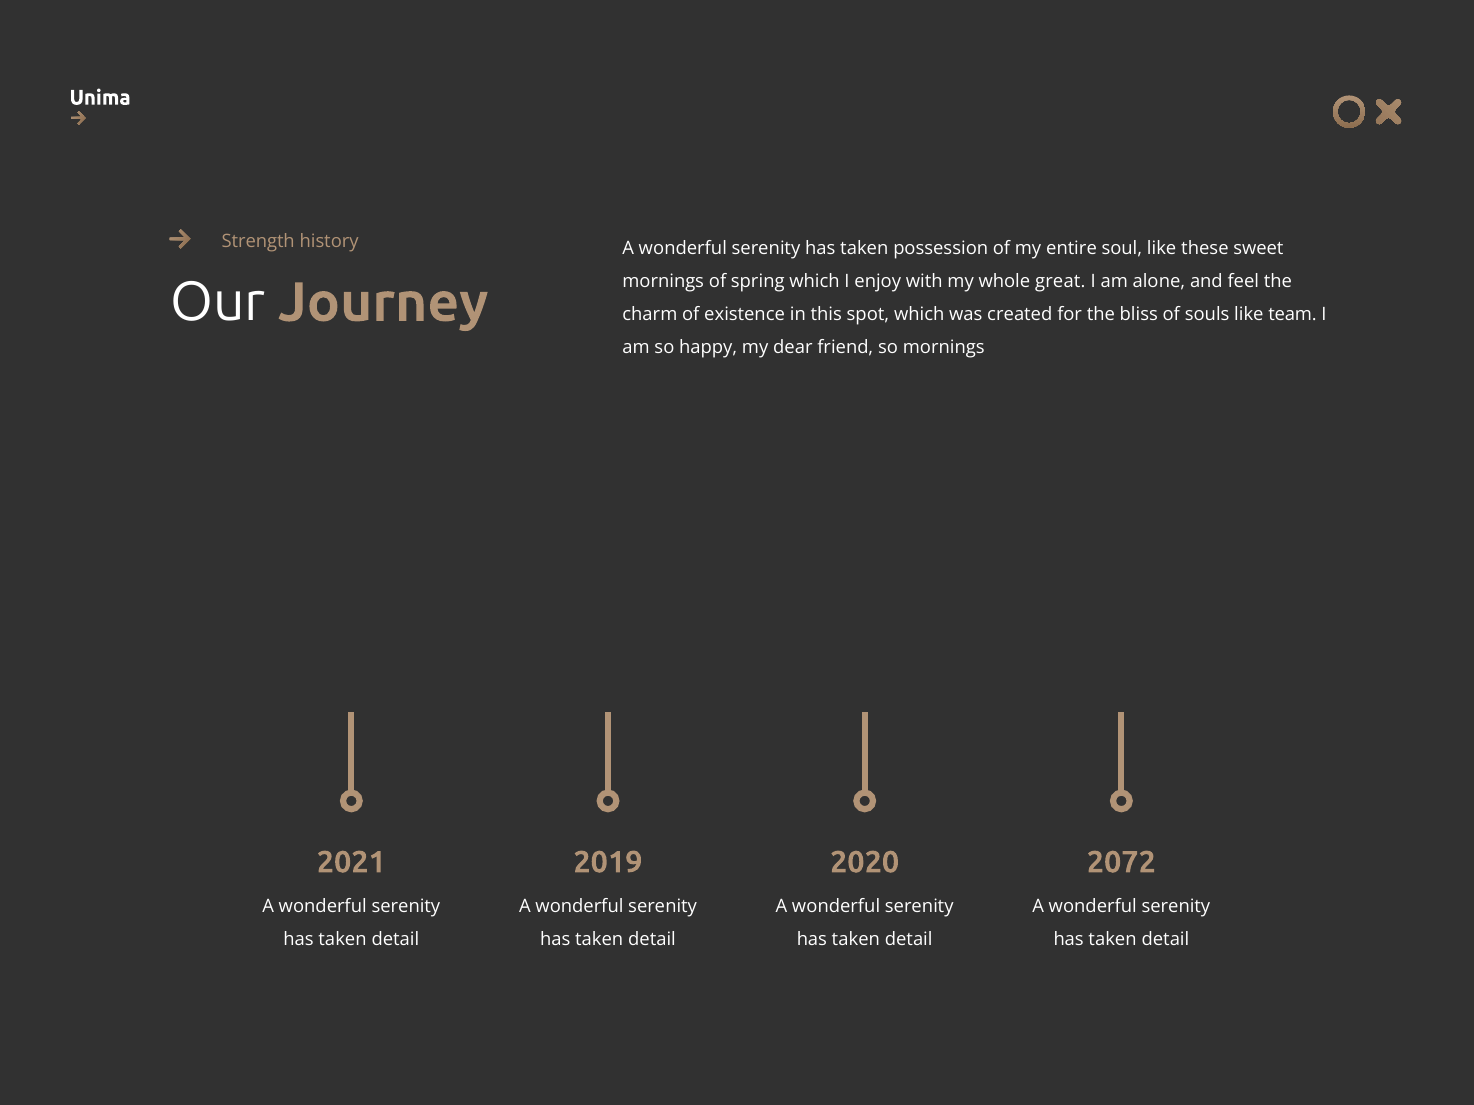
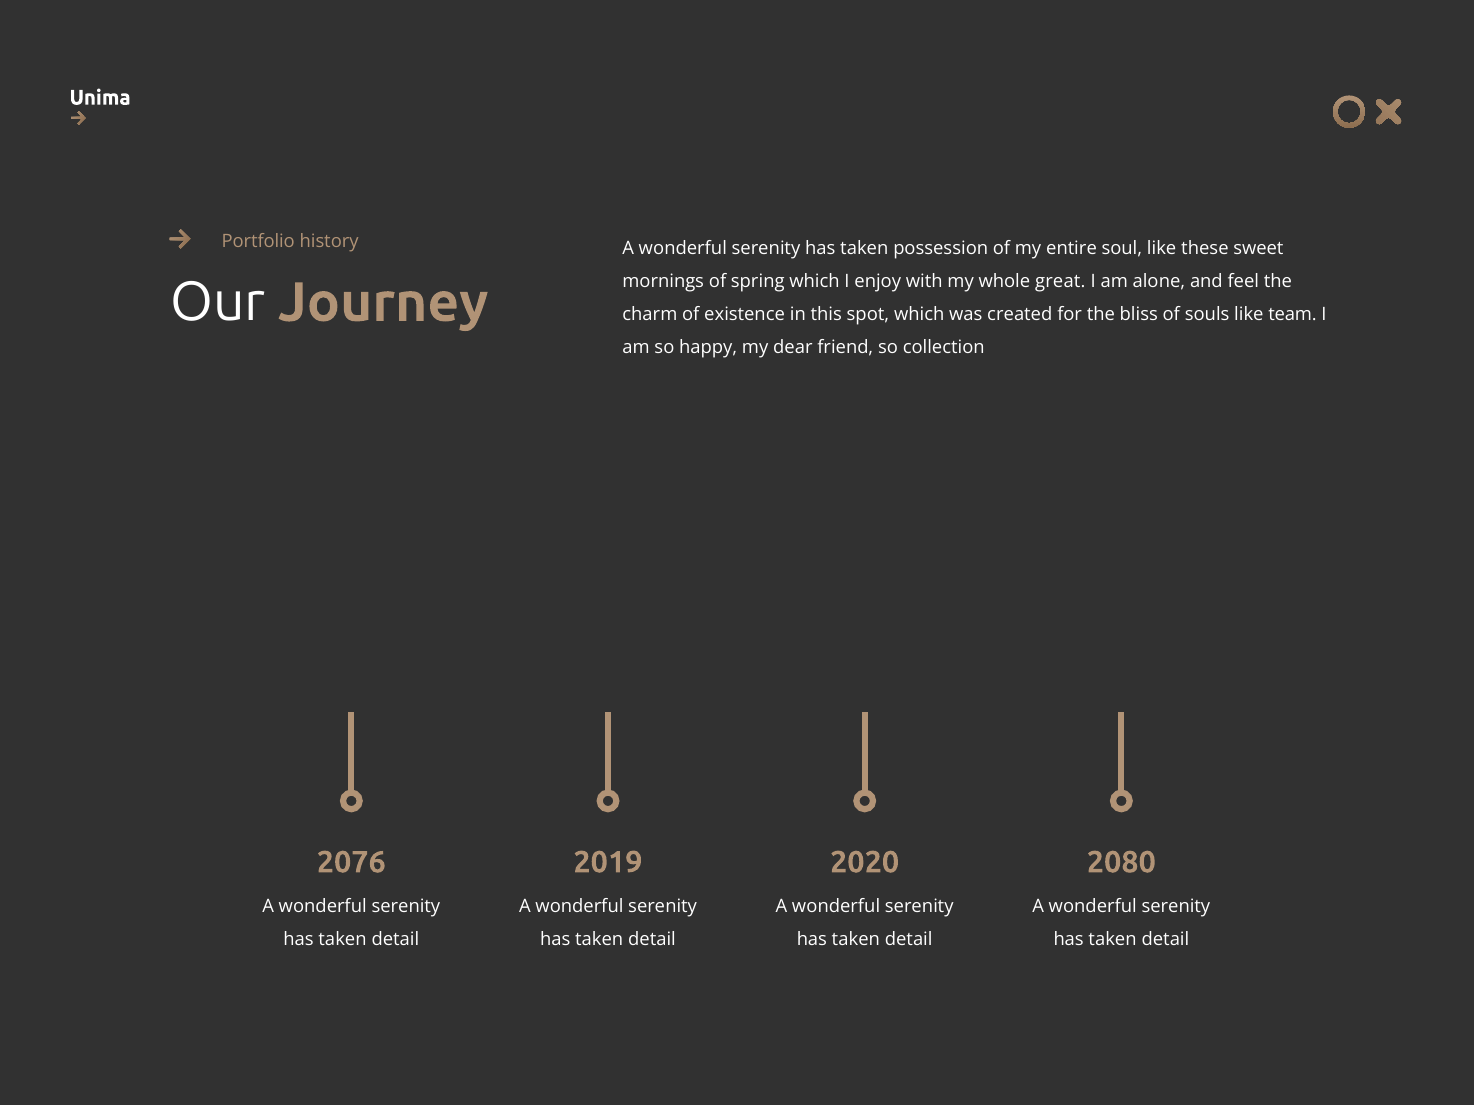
Strength: Strength -> Portfolio (258, 241)
so mornings: mornings -> collection (944, 348)
2021: 2021 -> 2076 (351, 863)
2072: 2072 -> 2080 (1121, 863)
